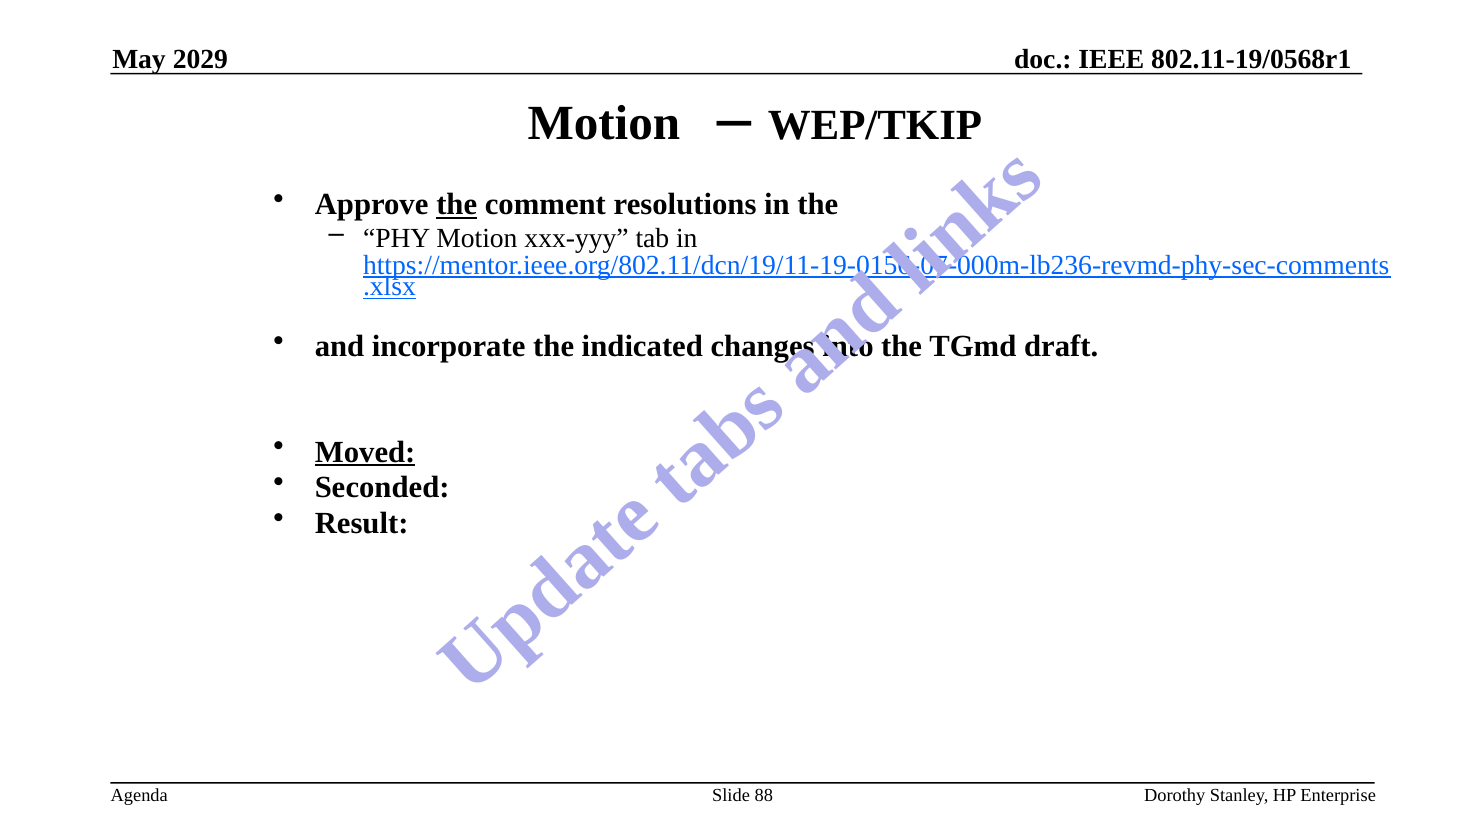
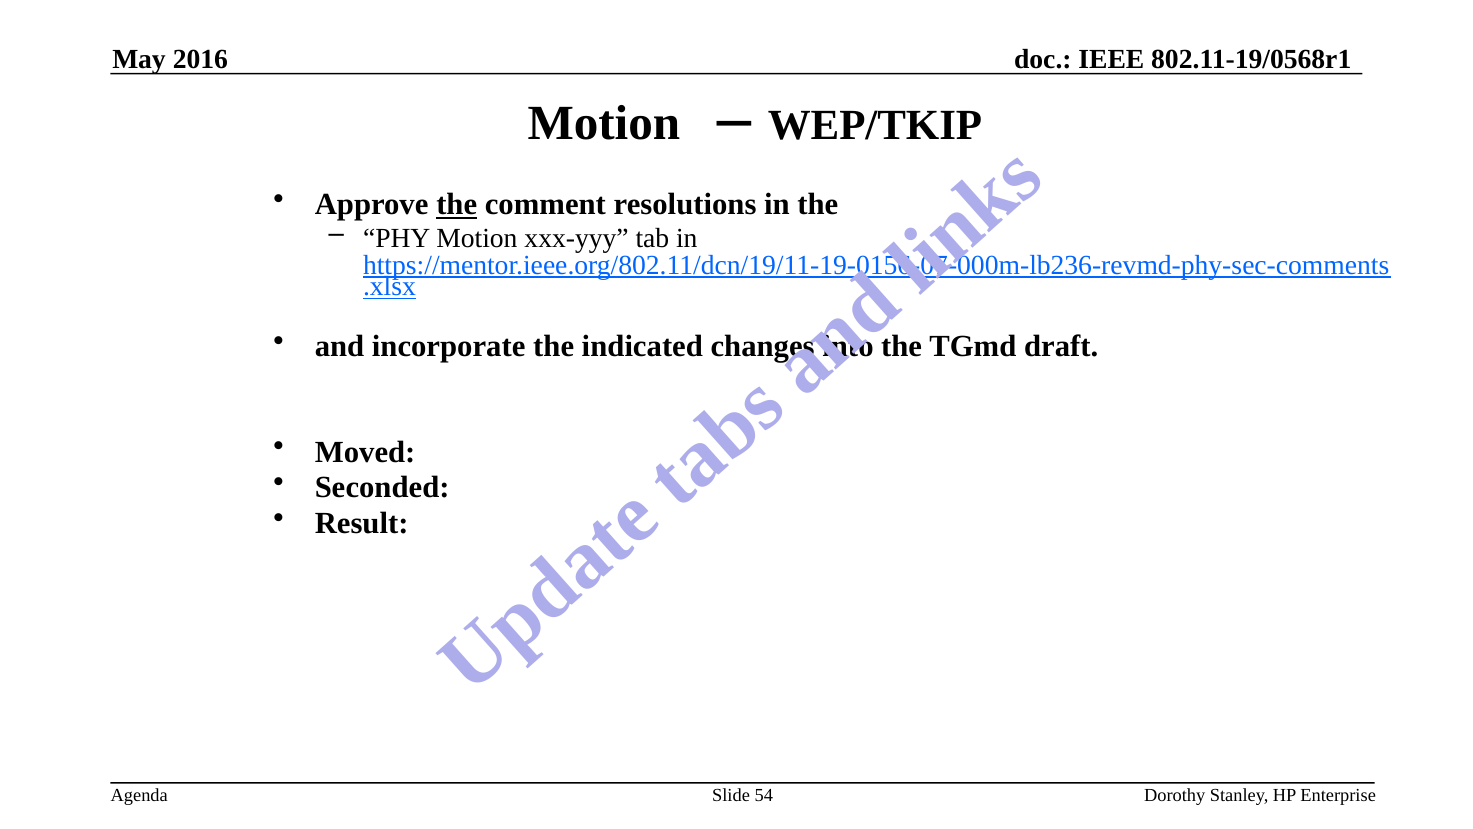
2029: 2029 -> 2016 (200, 59)
Moved underline: present -> none (365, 452)
88: 88 -> 54 (764, 795)
